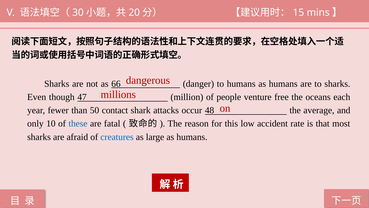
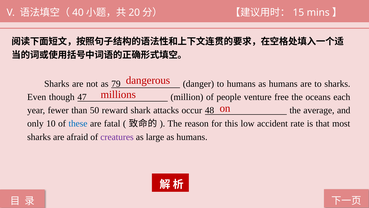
30: 30 -> 40 (78, 13)
66: 66 -> 79 (116, 84)
contact: contact -> reward (115, 110)
creatures colour: blue -> purple (117, 137)
